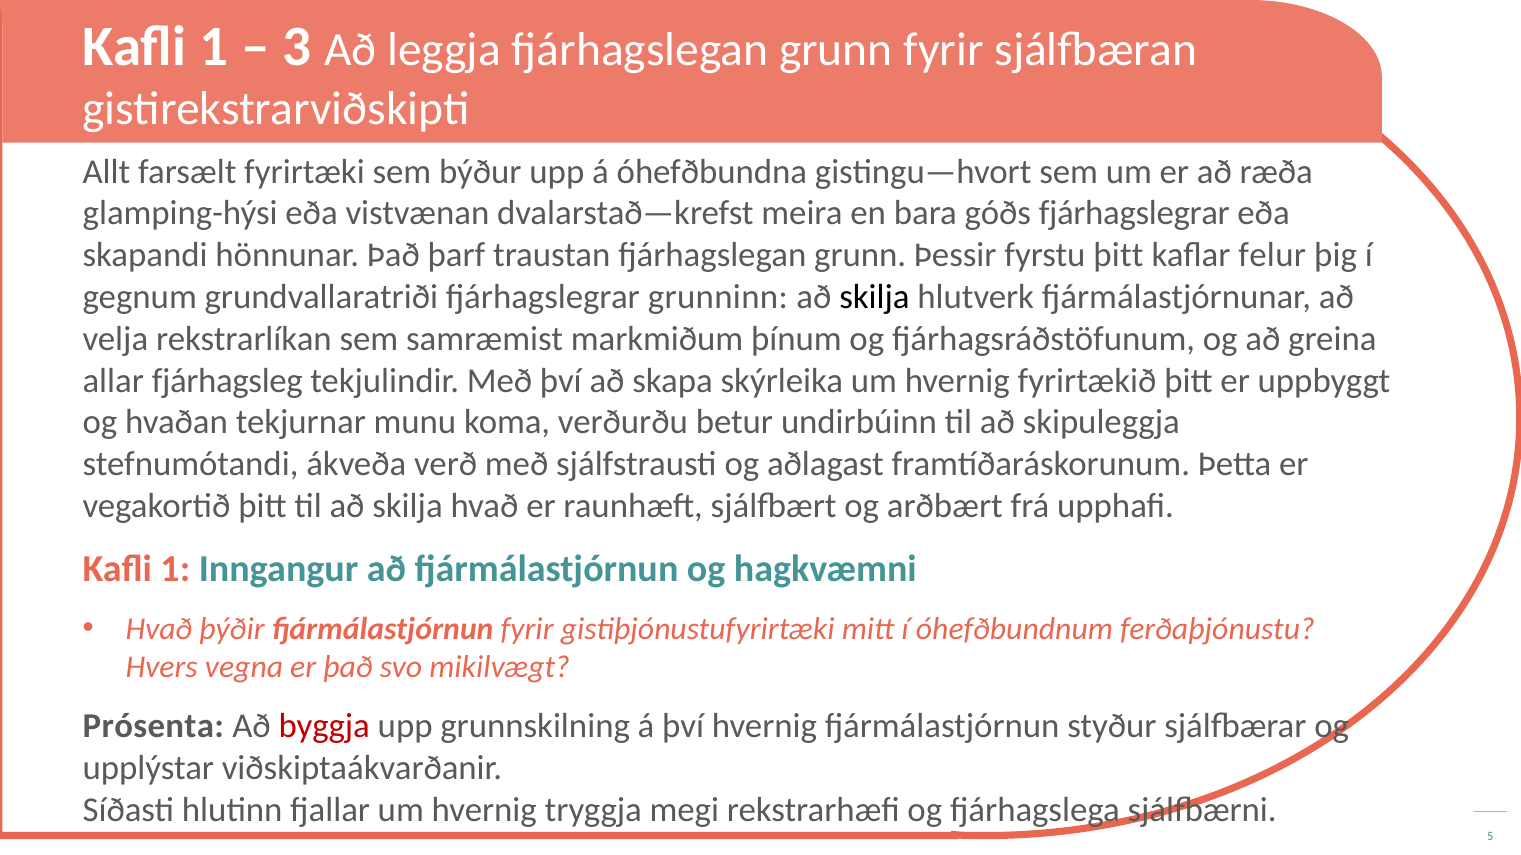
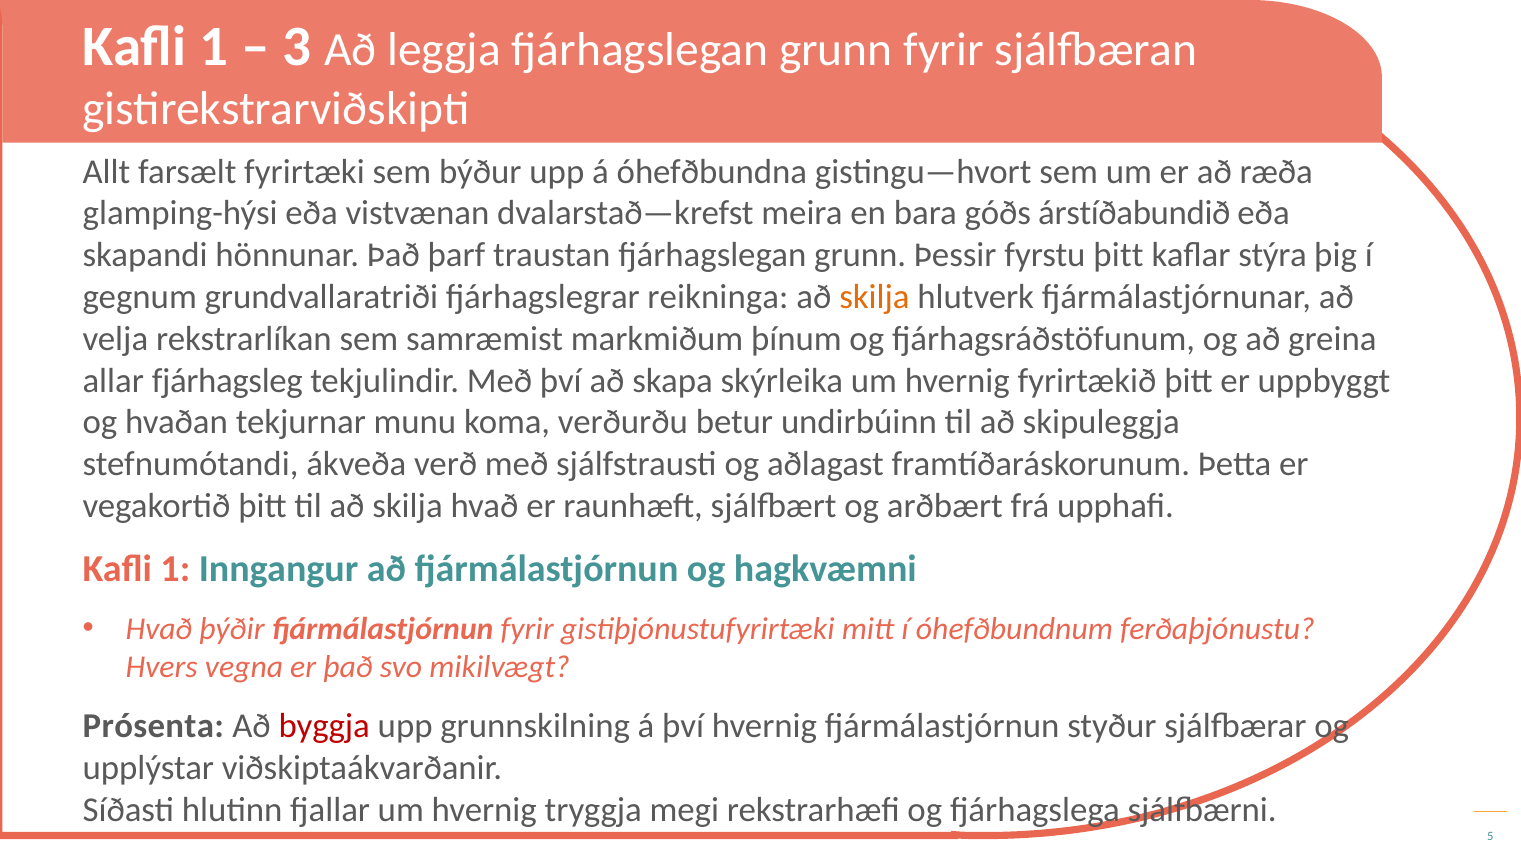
góðs fjárhagslegrar: fjárhagslegrar -> árstíðabundið (1134, 214)
felur: felur -> stýra (1273, 255)
grunninn: grunninn -> reikninga (718, 297)
skilja colour: black -> orange (874, 297)
